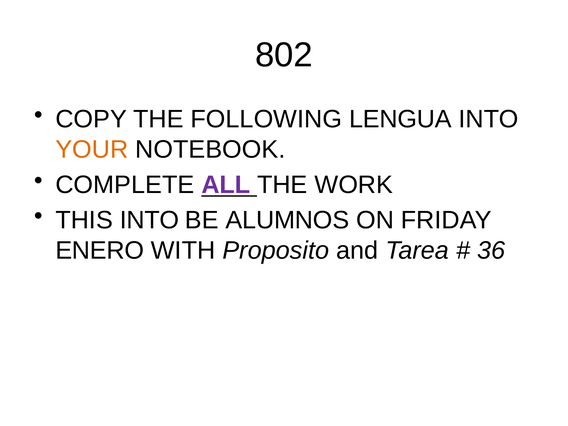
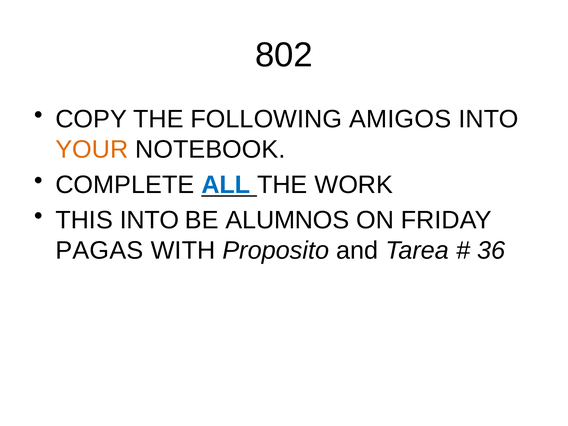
LENGUA: LENGUA -> AMIGOS (400, 119)
ALL colour: purple -> blue (226, 185)
ENERO: ENERO -> PAGAS (99, 250)
